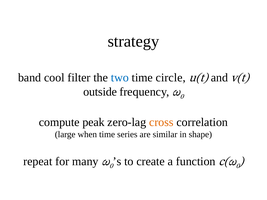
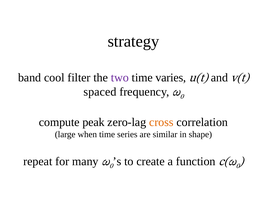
two colour: blue -> purple (120, 78)
circle: circle -> varies (171, 78)
outside: outside -> spaced (100, 92)
